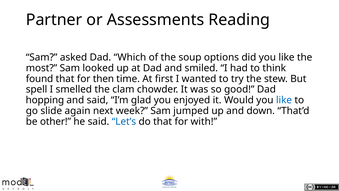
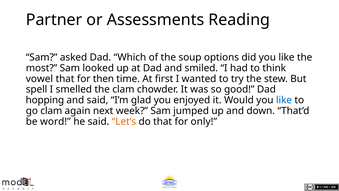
found: found -> vowel (39, 79)
go slide: slide -> clam (51, 111)
other: other -> word (55, 121)
Let’s colour: blue -> orange (124, 121)
with: with -> only (204, 121)
